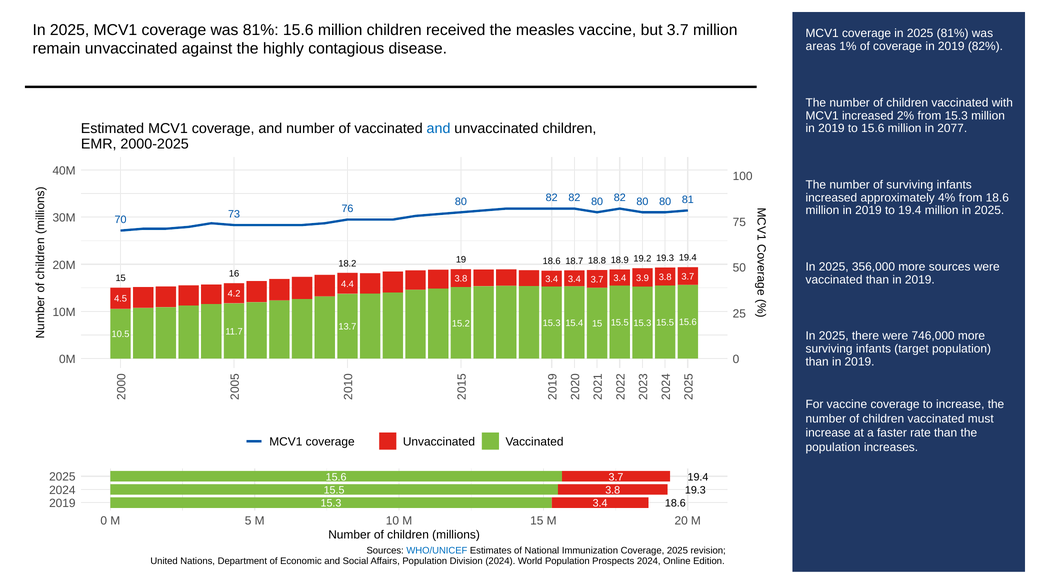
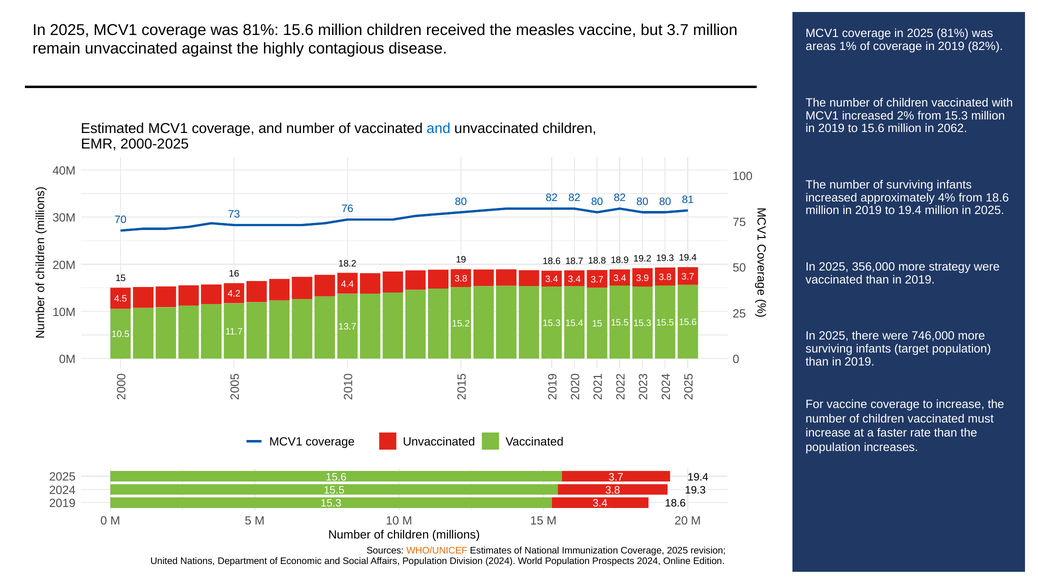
2077: 2077 -> 2062 (952, 128)
more sources: sources -> strategy (950, 267)
WHO/UNICEF colour: blue -> orange (437, 551)
